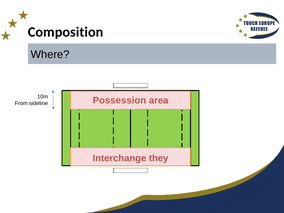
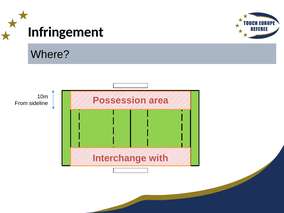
Composition: Composition -> Infringement (66, 32)
they: they -> with (159, 158)
